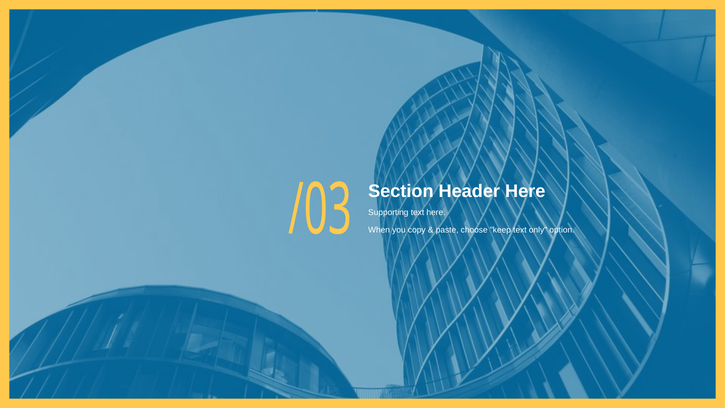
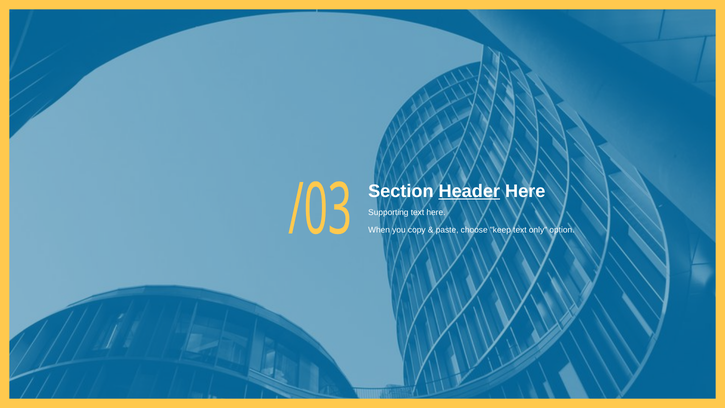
Header underline: none -> present (469, 191)
